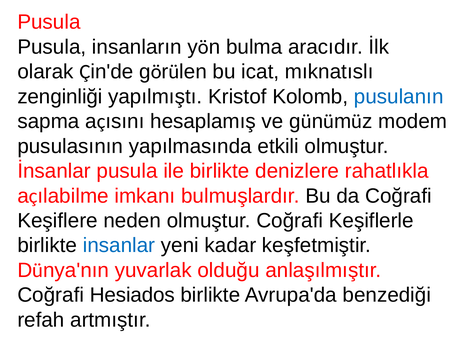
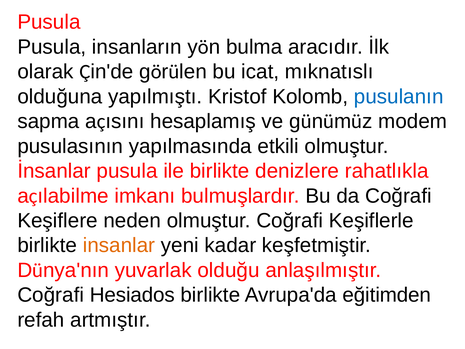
zenginliği: zenginliği -> olduğuna (60, 96)
insanlar colour: blue -> orange (119, 245)
benzediği: benzediği -> eğitimden (387, 295)
